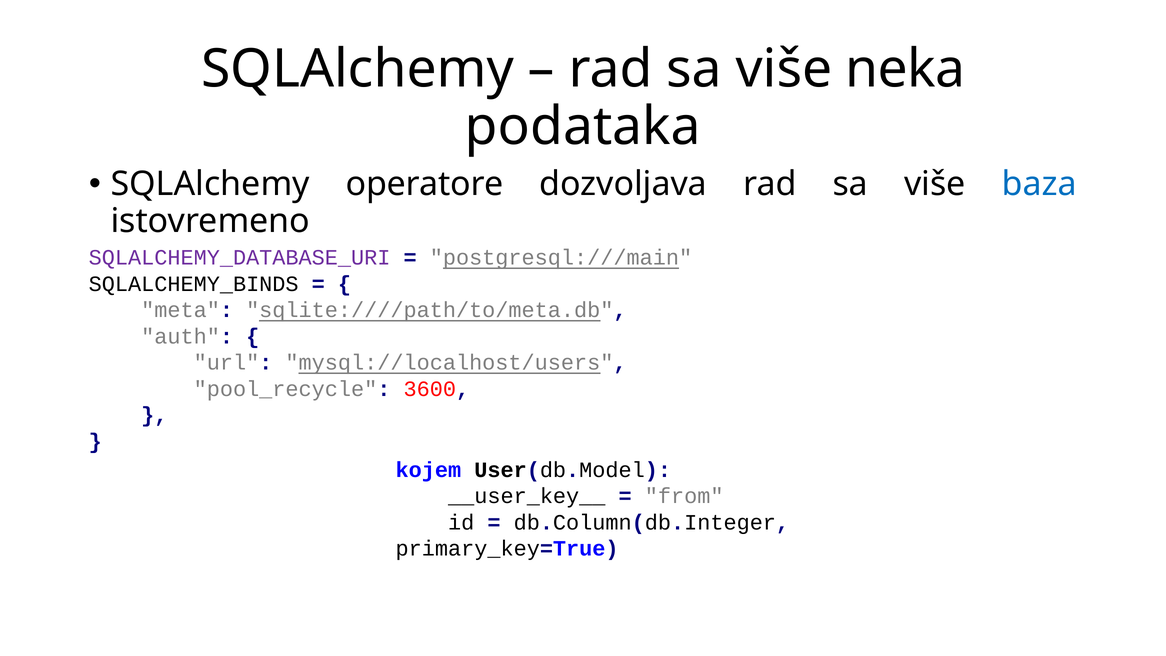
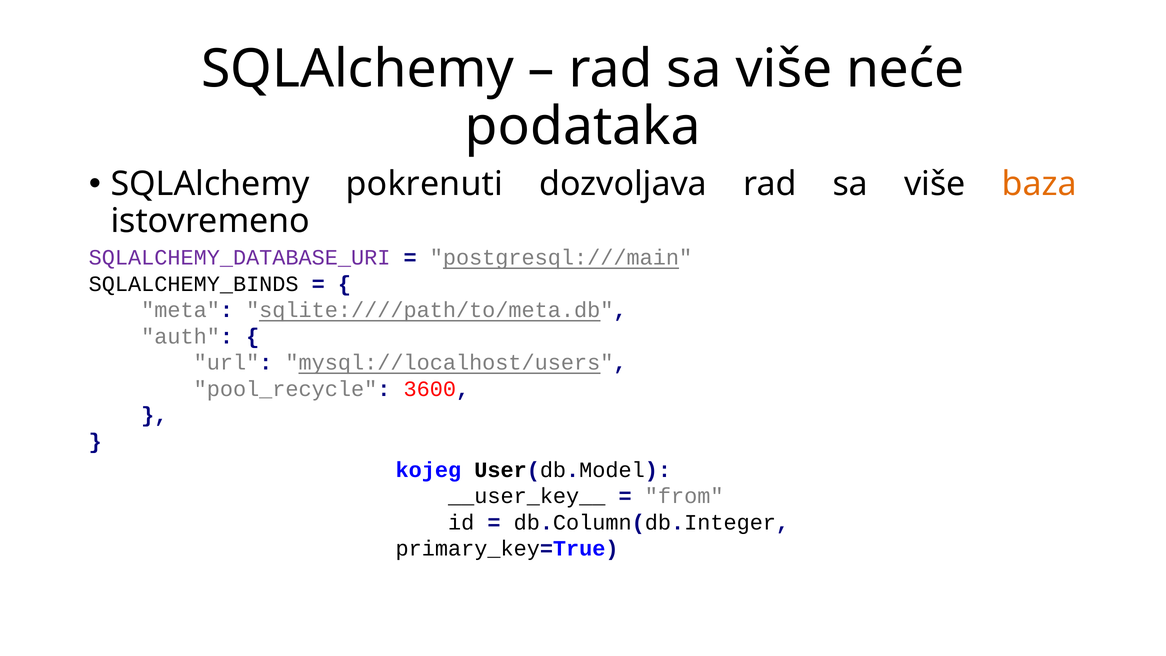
neka: neka -> neće (905, 69)
operatore: operatore -> pokrenuti (424, 184)
baza colour: blue -> orange (1039, 184)
kojem: kojem -> kojeg (428, 470)
